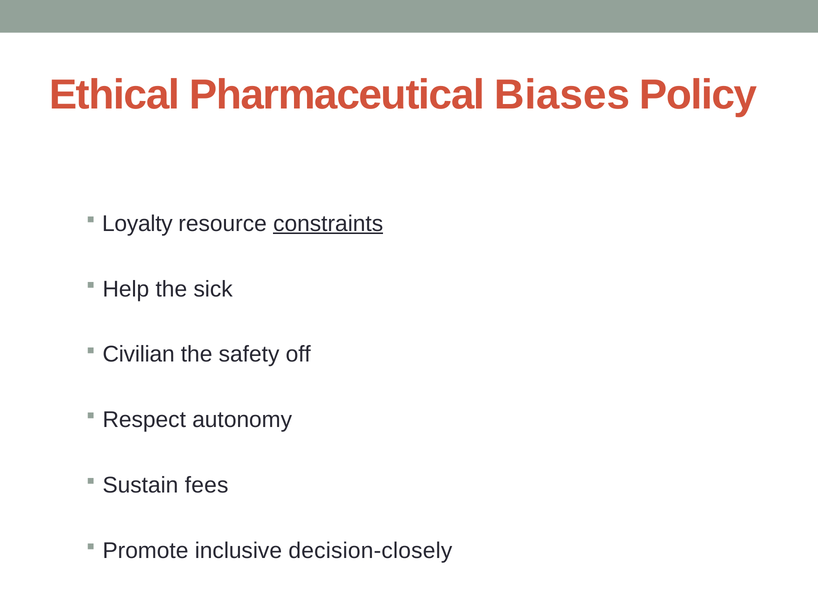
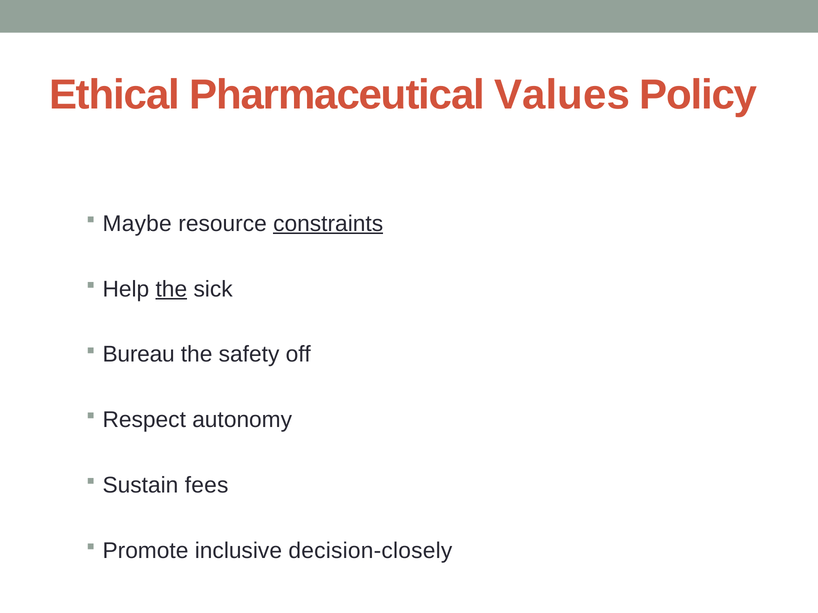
Biases: Biases -> Values (562, 95)
Loyalty: Loyalty -> Maybe (137, 224)
the underline: none -> present (171, 289)
Civilian: Civilian -> Bureau (139, 355)
